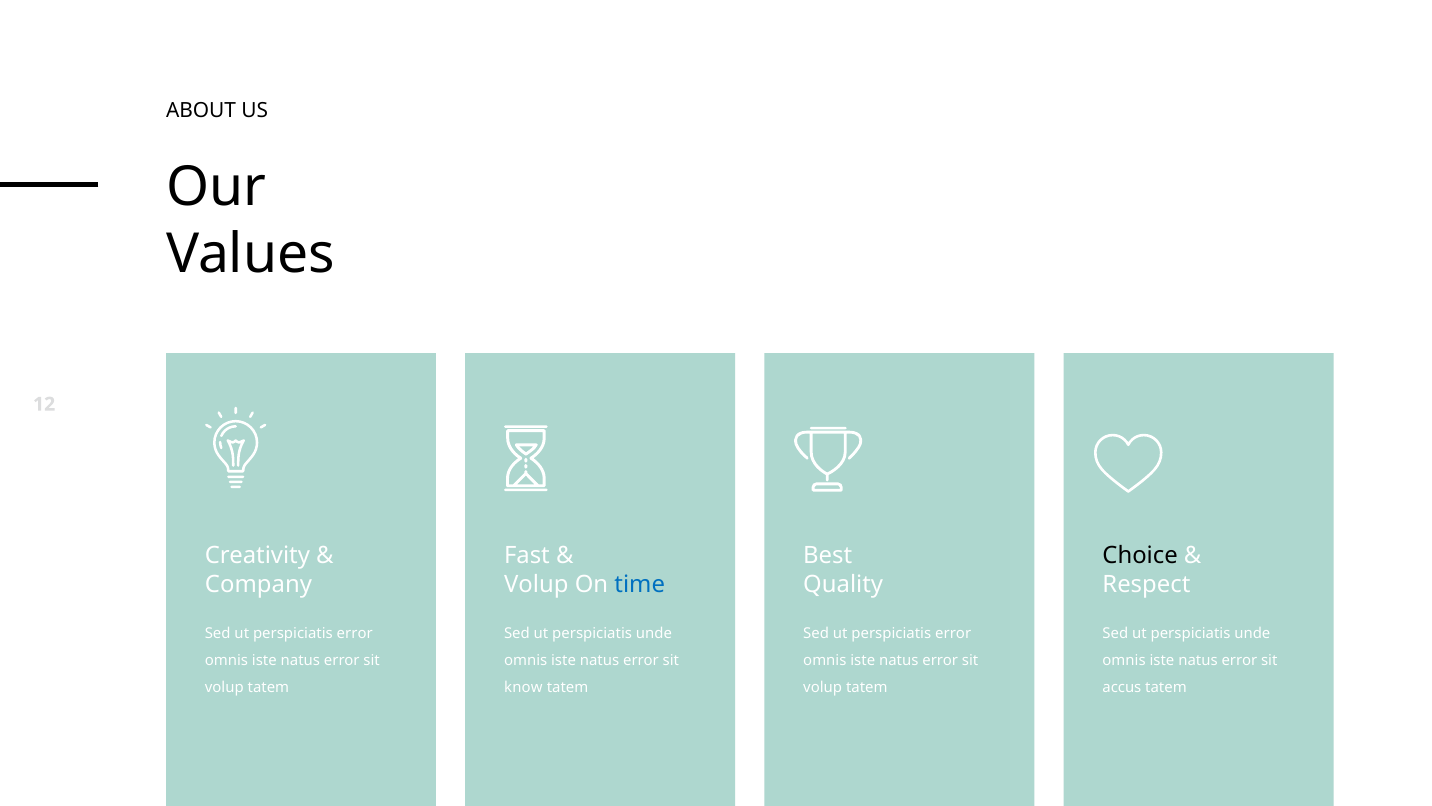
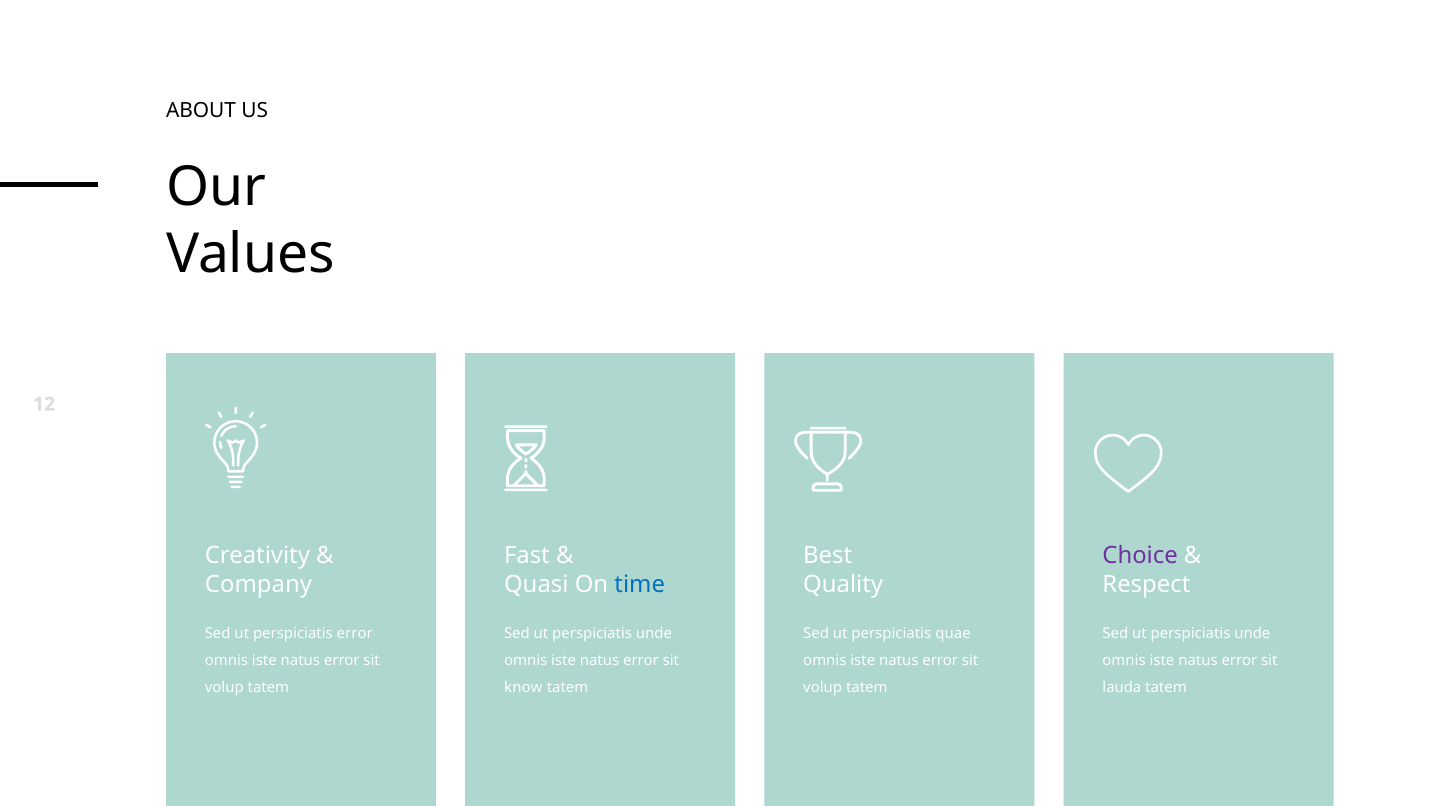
Choice colour: black -> purple (1140, 555)
Volup: Volup -> Quasi (536, 584)
error: error -> quae (953, 634)
accus: accus -> lauda (1122, 687)
